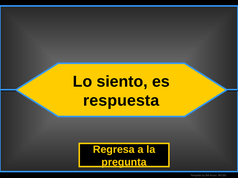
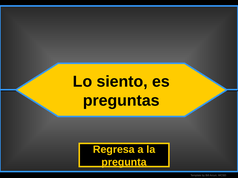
respuesta: respuesta -> preguntas (121, 101)
